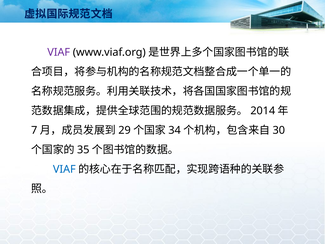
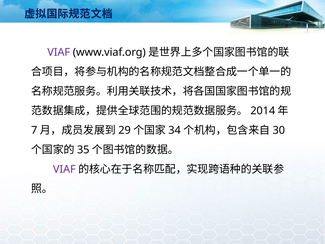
VIAF colour: blue -> purple (64, 169)
